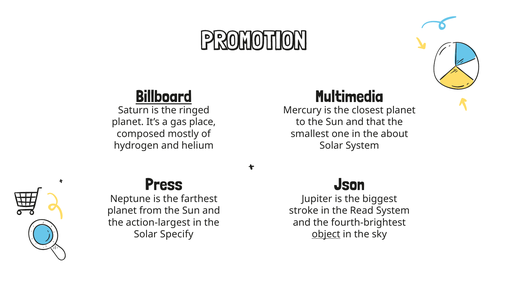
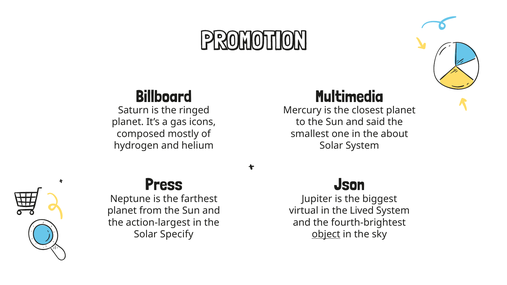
Billboard underline: present -> none (164, 97)
place: place -> icons (202, 122)
that: that -> said (376, 122)
stroke: stroke -> virtual (304, 211)
Read: Read -> Lived (362, 211)
